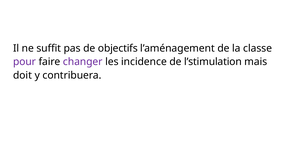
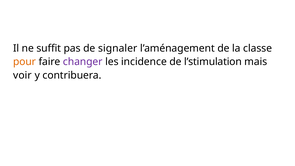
objectifs: objectifs -> signaler (118, 48)
pour colour: purple -> orange (25, 62)
doit: doit -> voir (22, 75)
